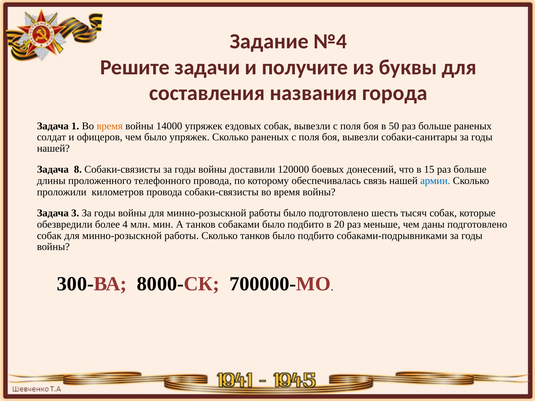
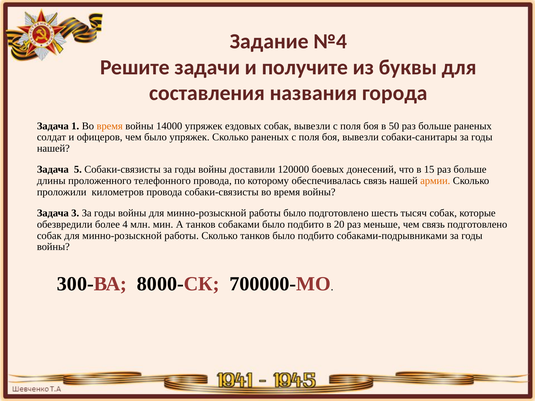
8: 8 -> 5 (78, 170)
армии colour: blue -> orange (435, 181)
чем даны: даны -> связь (433, 225)
